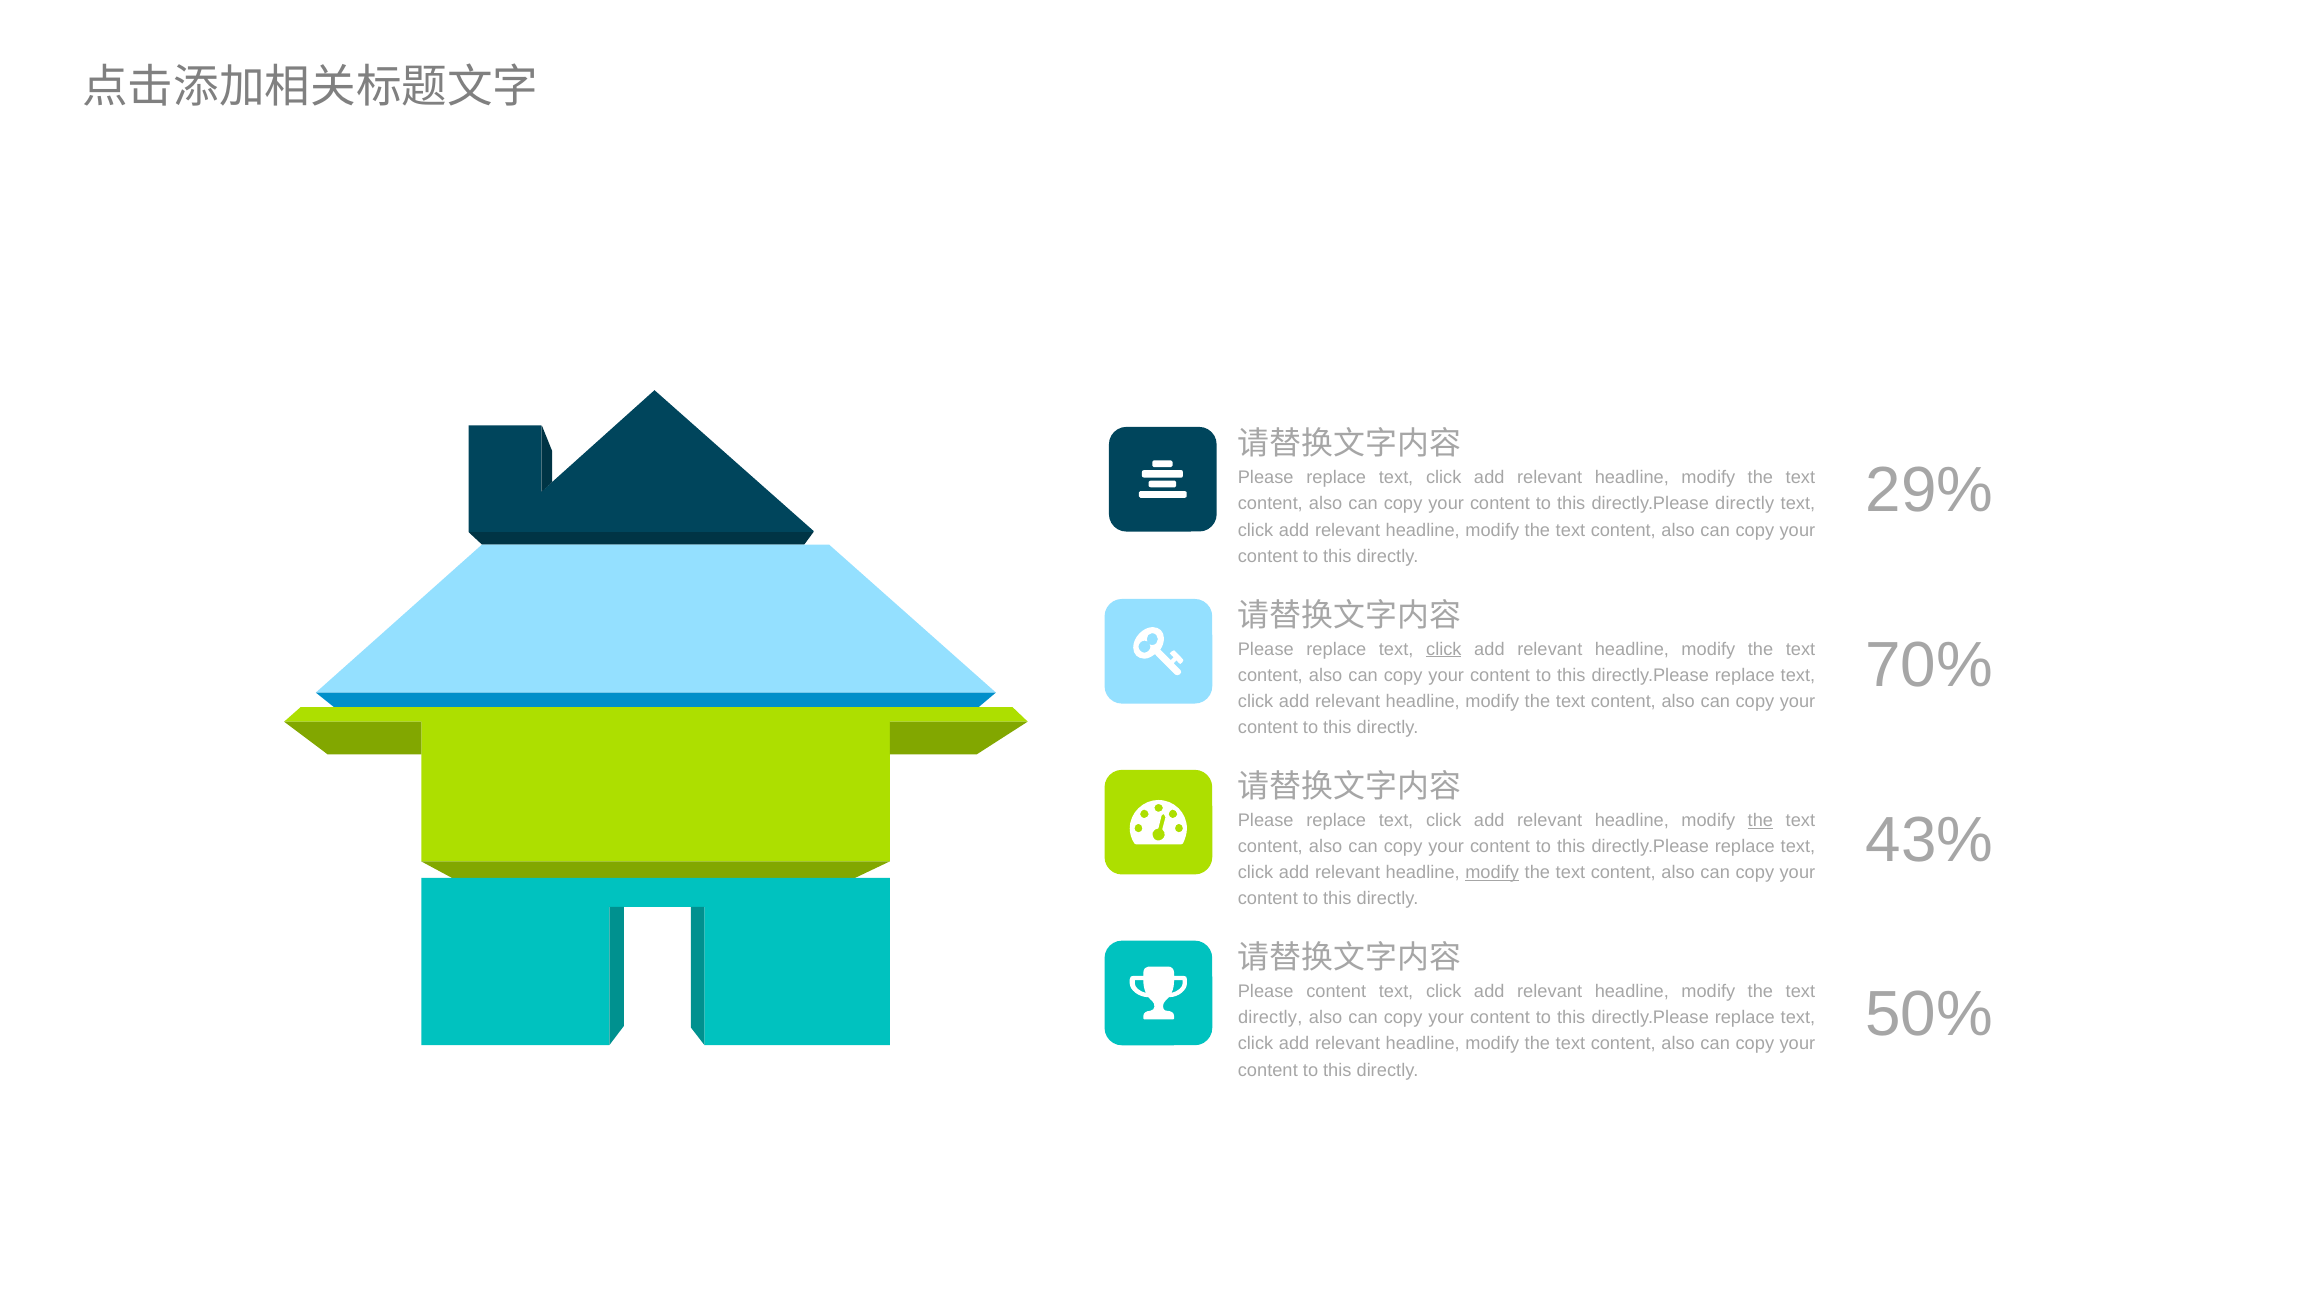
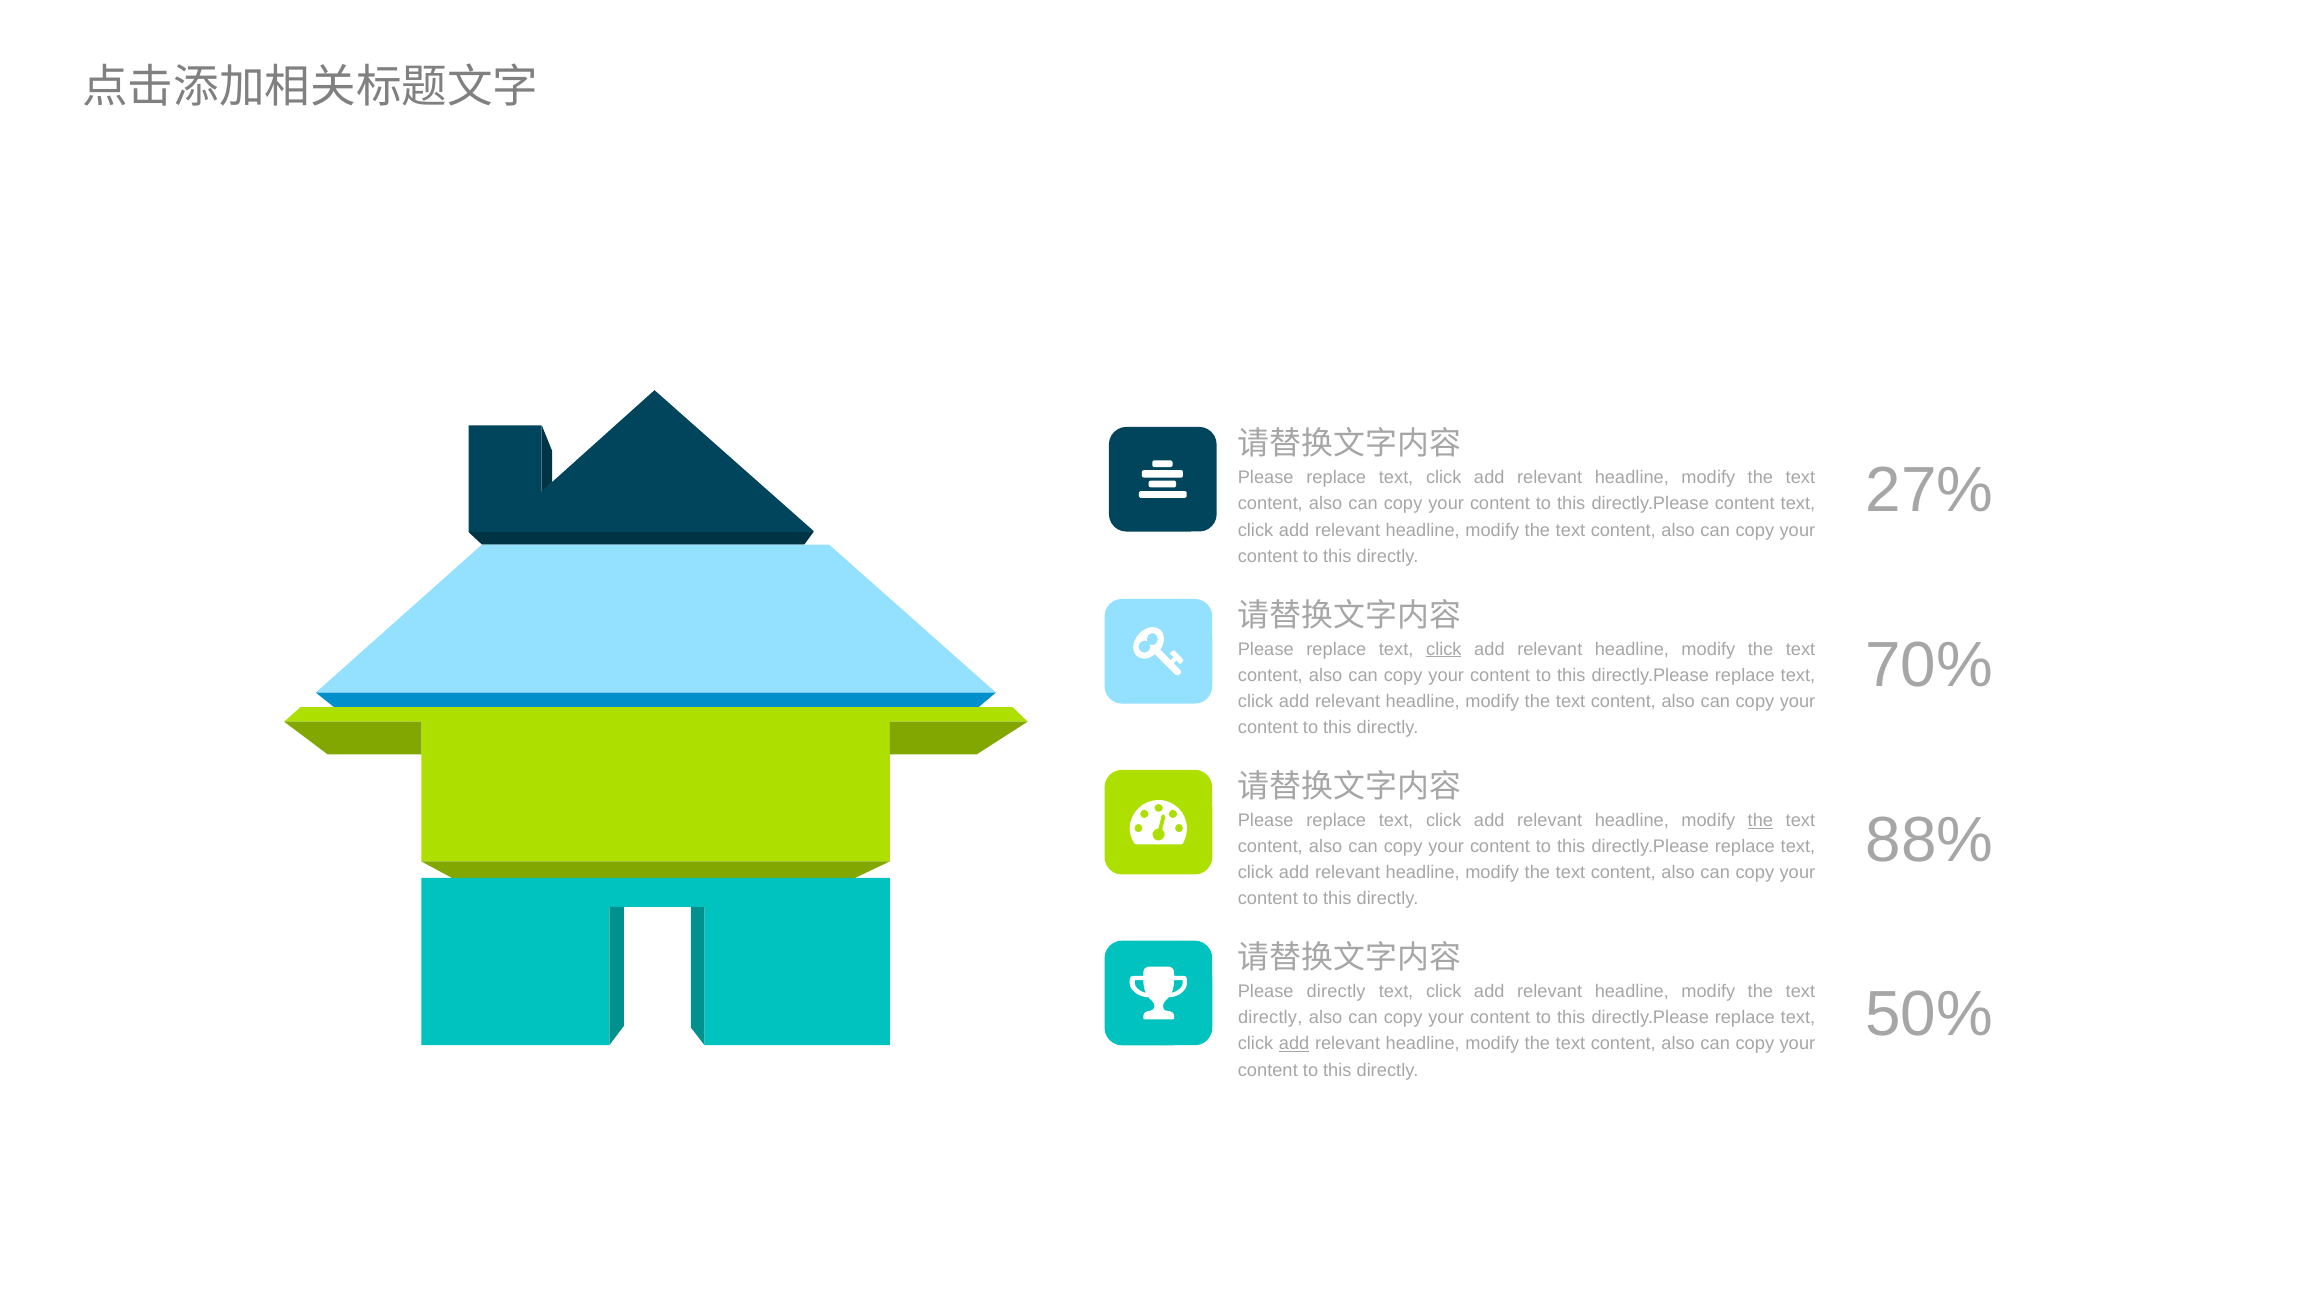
29%: 29% -> 27% (1929, 490)
directly.Please directly: directly -> content (1745, 504)
43%: 43% -> 88% (1929, 840)
modify underline: present -> none (1492, 873)
Please content: content -> directly (1336, 992)
add underline: none -> present (1294, 1044)
